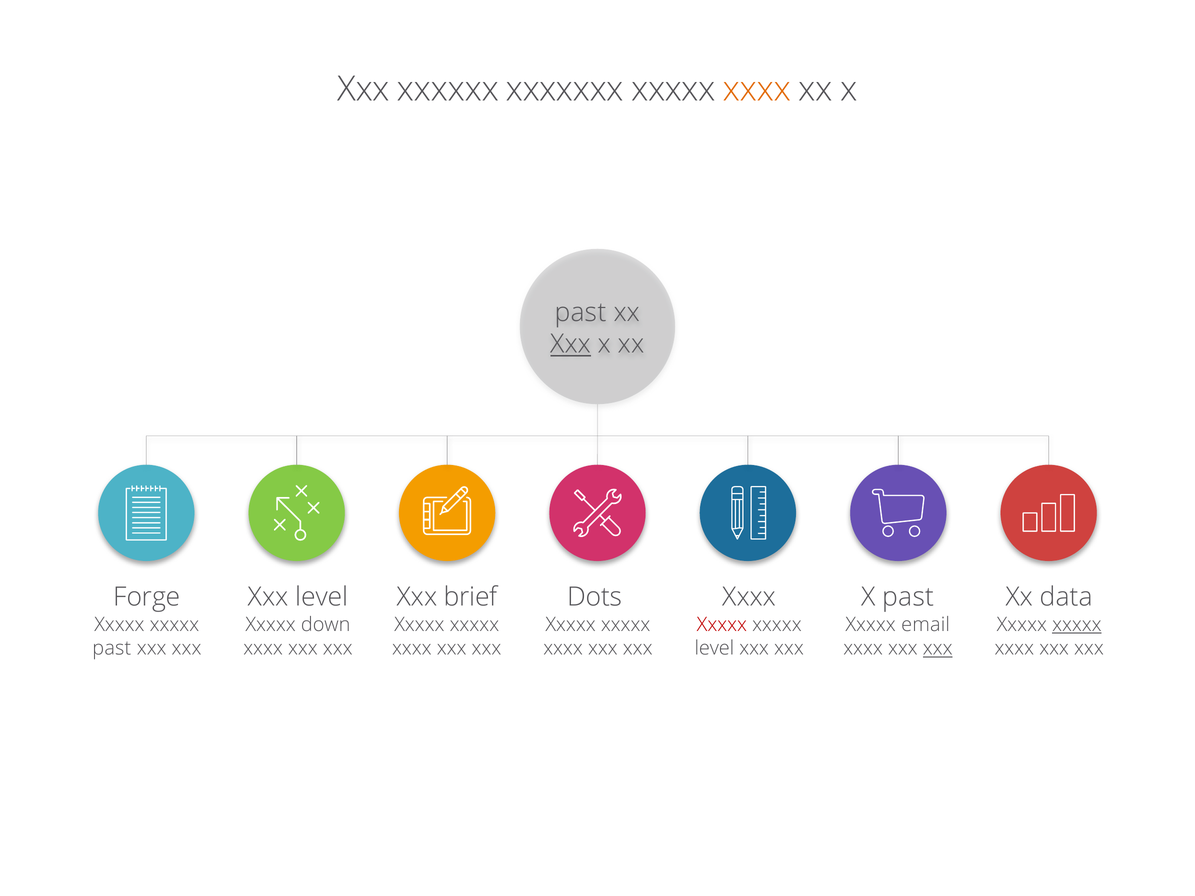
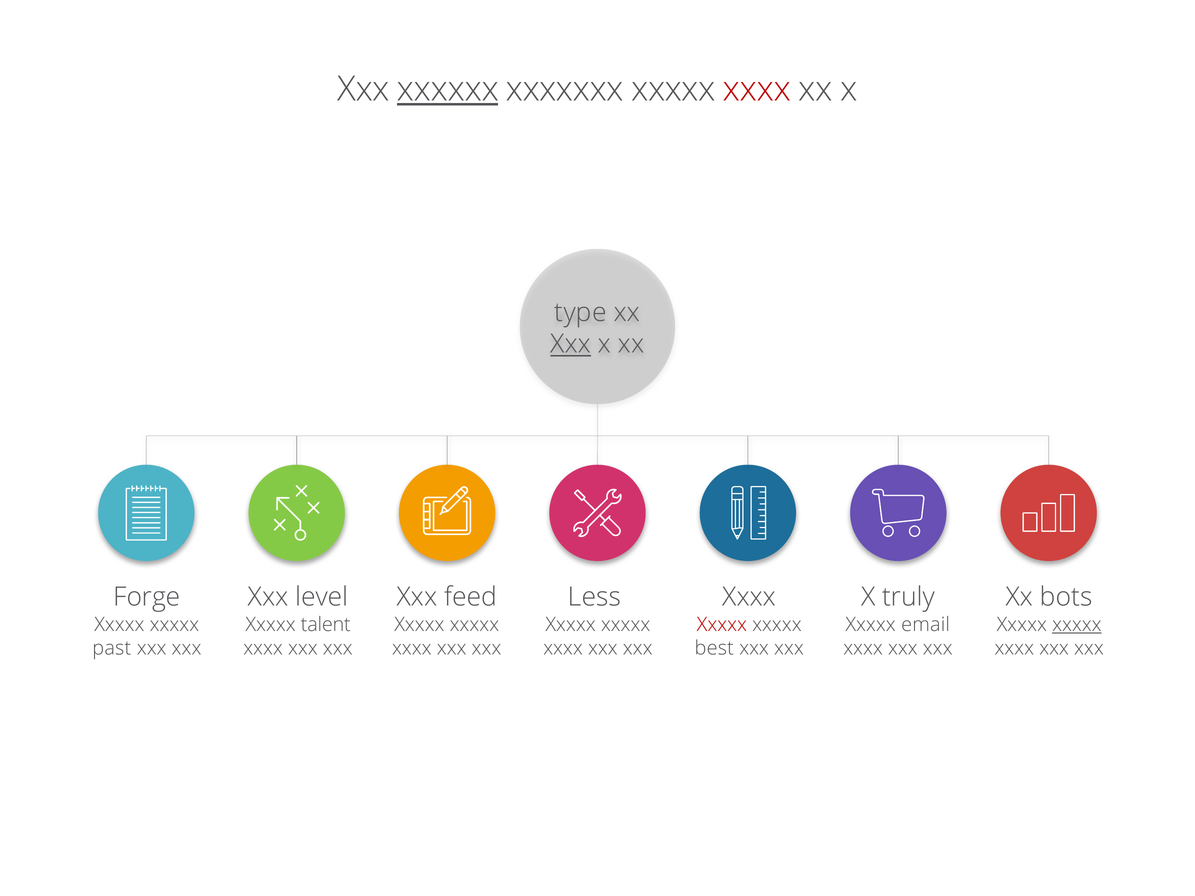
xxxxxx underline: none -> present (448, 89)
xxxx colour: orange -> red (757, 89)
past: past -> type (581, 312)
brief: brief -> feed (470, 597)
Dots: Dots -> Less (595, 597)
past: past -> truly (909, 597)
data: data -> bots (1066, 597)
down: down -> talent (326, 625)
level: level -> best (714, 649)
xxx underline: present -> none (938, 649)
